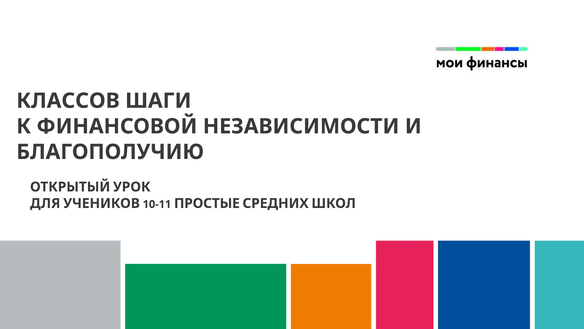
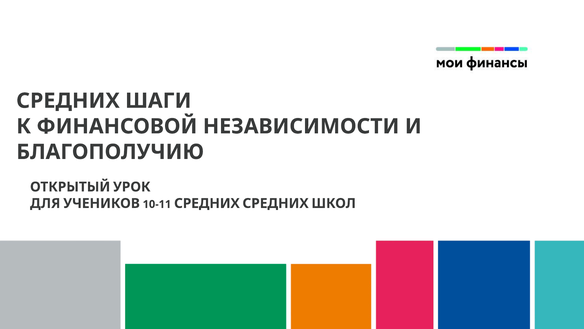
КЛАССОВ: КЛАССОВ -> СРЕДНИХ (68, 101)
10-11 ПРОСТЫЕ: ПРОСТЫЕ -> СРЕДНИХ (207, 203)
